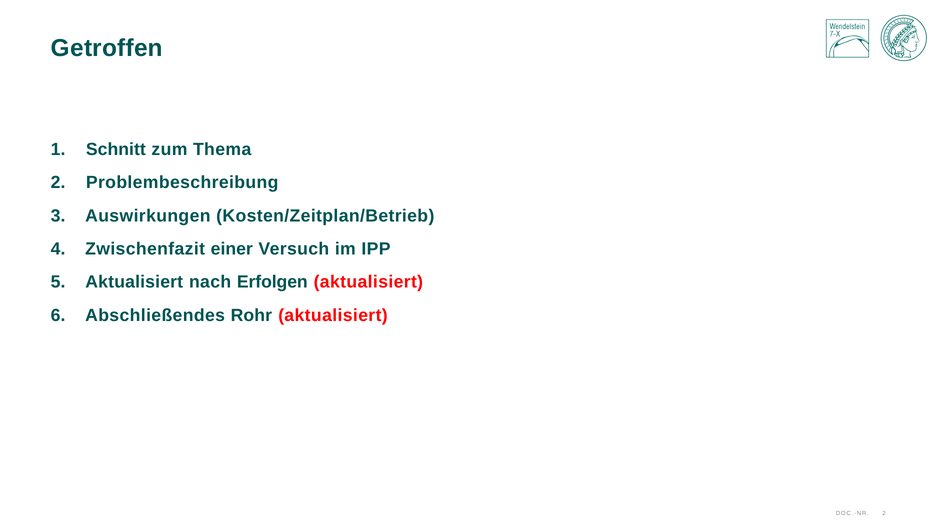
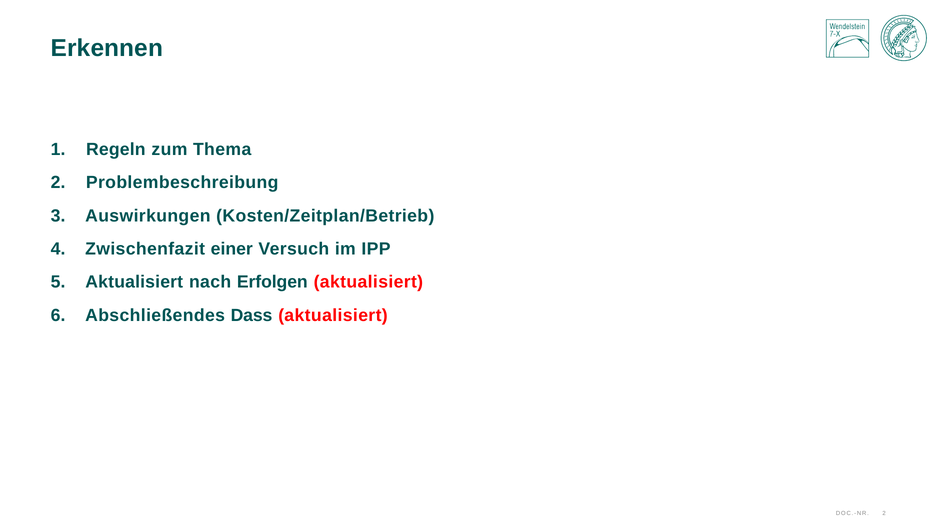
Getroffen: Getroffen -> Erkennen (107, 48)
Schnitt: Schnitt -> Regeln (116, 150)
Rohr: Rohr -> Dass (251, 315)
